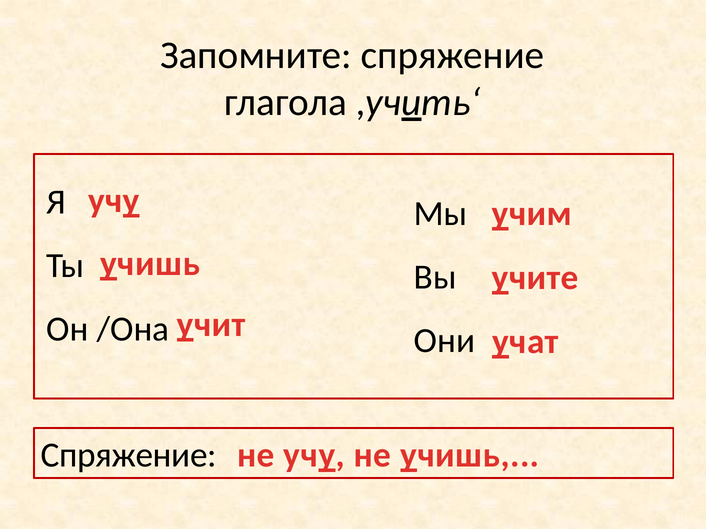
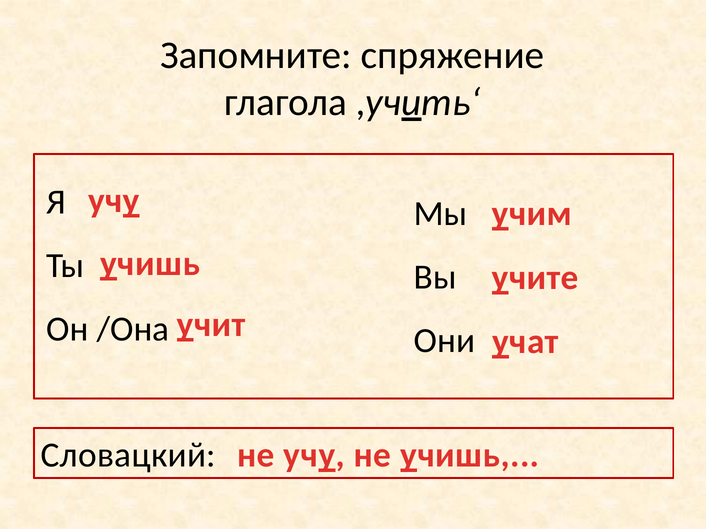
Спряжение: Спряжение -> Словацкий (128, 456)
